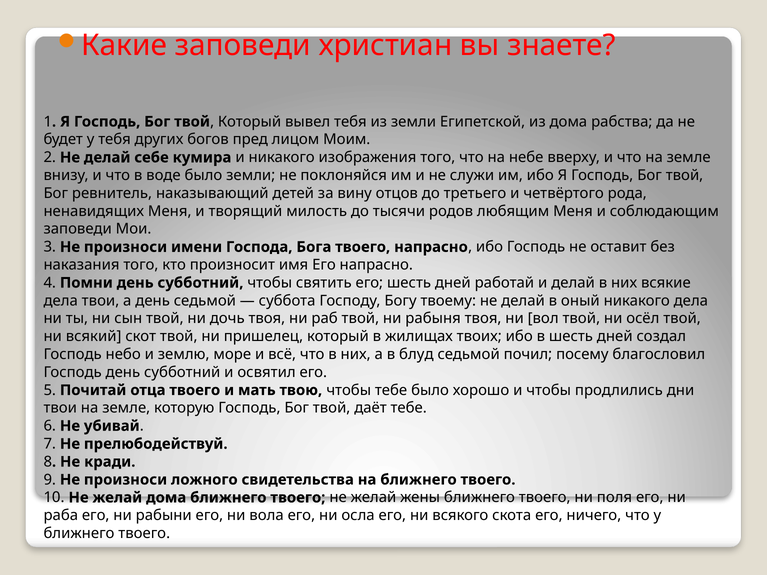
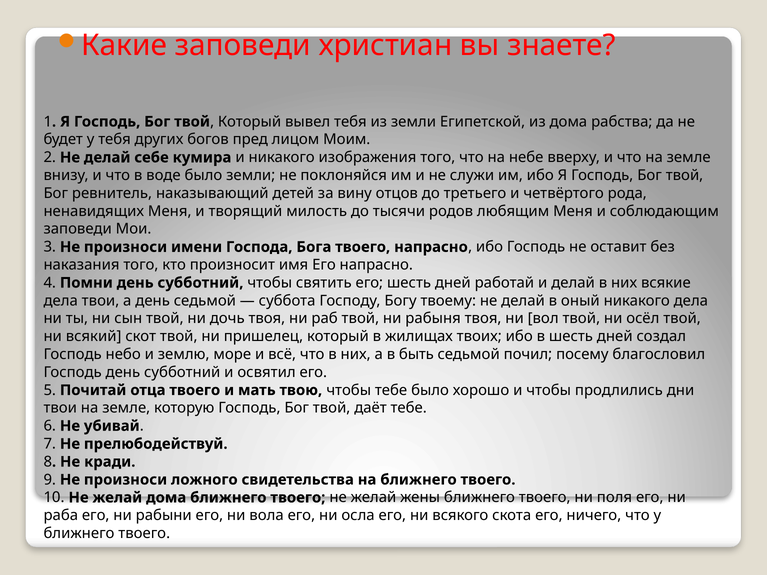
блуд: блуд -> быть (416, 355)
